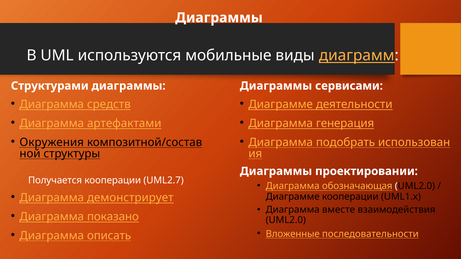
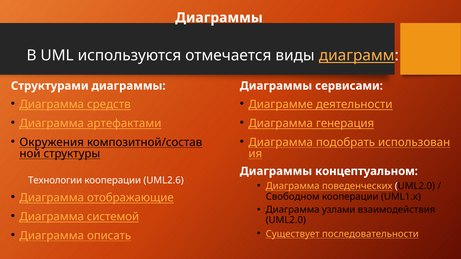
мобильные: мобильные -> отмечается (228, 56)
проектировании: проектировании -> концептуальном (367, 171)
Получается: Получается -> Технологии (55, 180)
UML2.7: UML2.7 -> UML2.6 (164, 180)
обозначающая: обозначающая -> поведенческих (357, 186)
демонстрирует: демонстрирует -> отображающие (130, 198)
Диаграмме: Диаграмме -> Свободном (293, 197)
вместе: вместе -> узлами (339, 210)
показано: показано -> системой (113, 217)
Вложенные: Вложенные -> Существует (293, 234)
